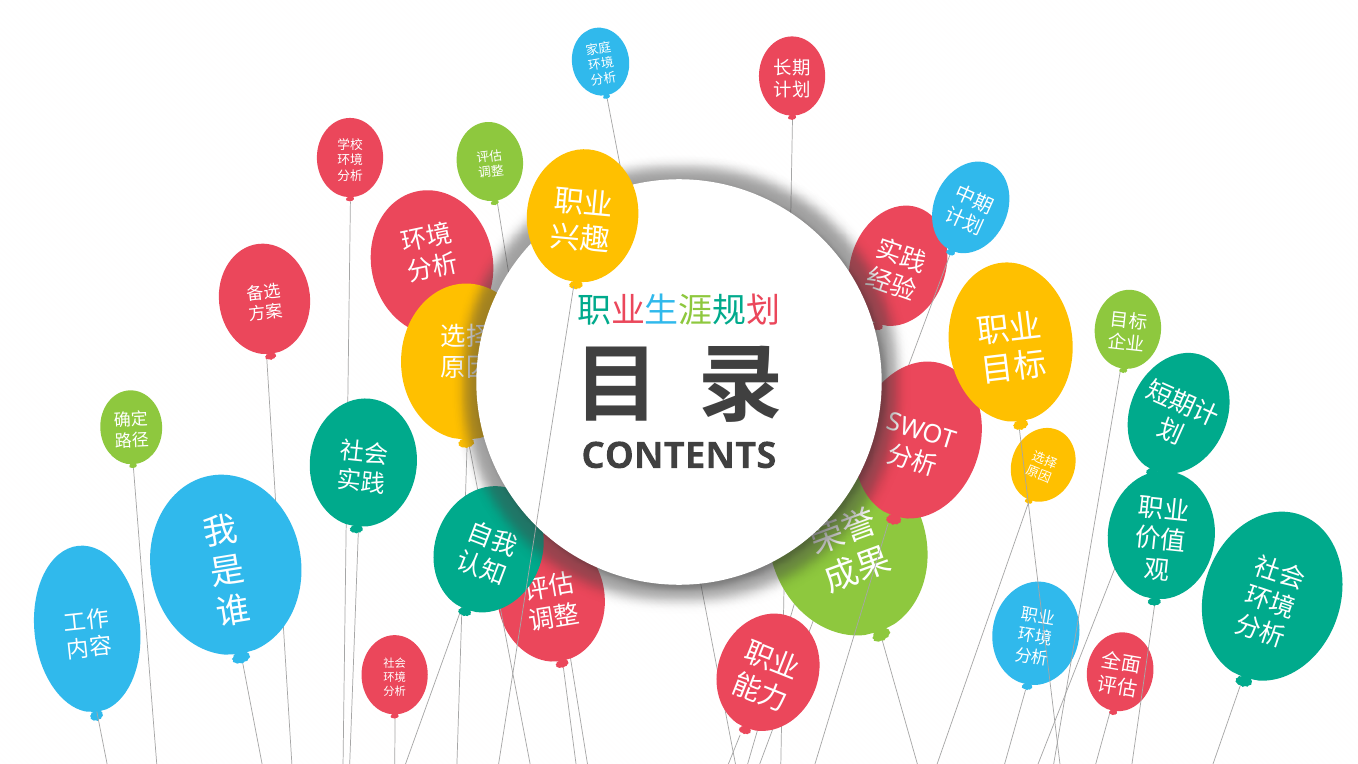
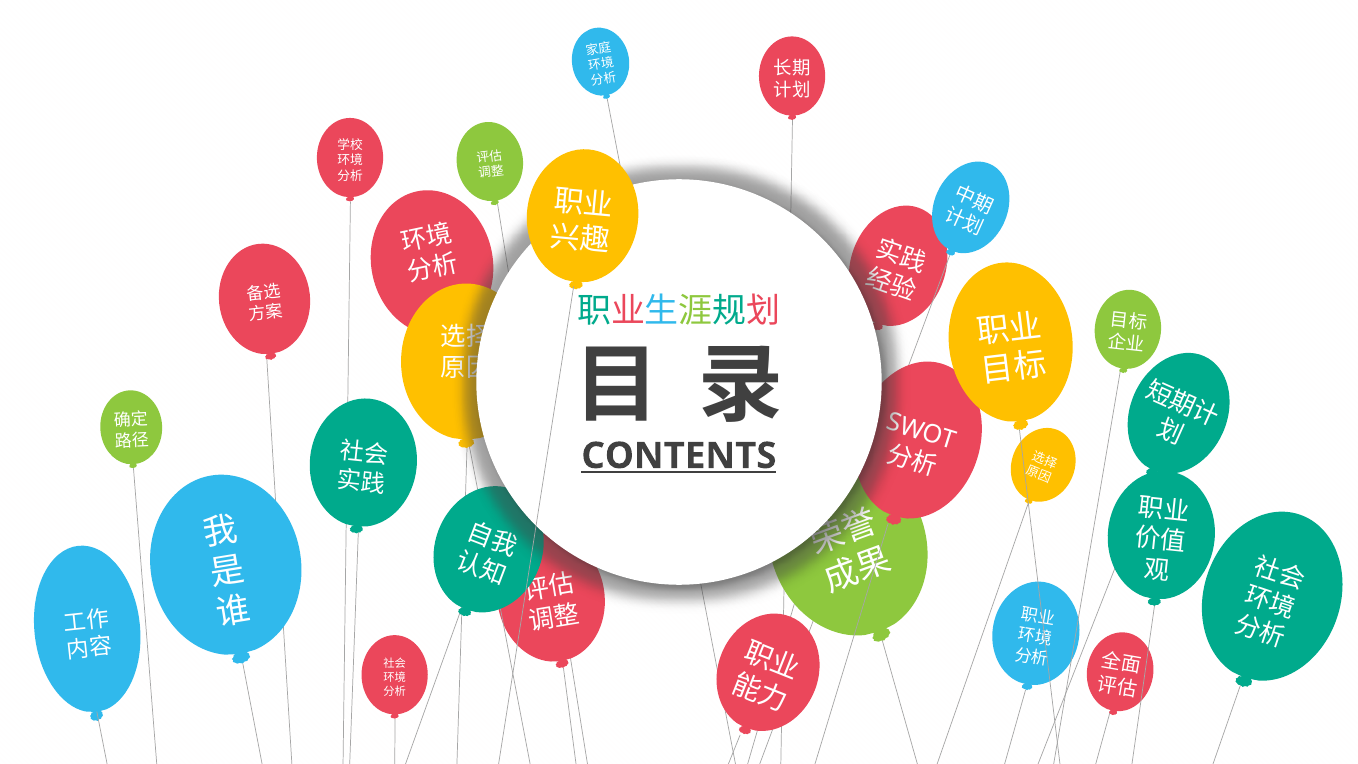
CONTENTS underline: none -> present (679, 456)
